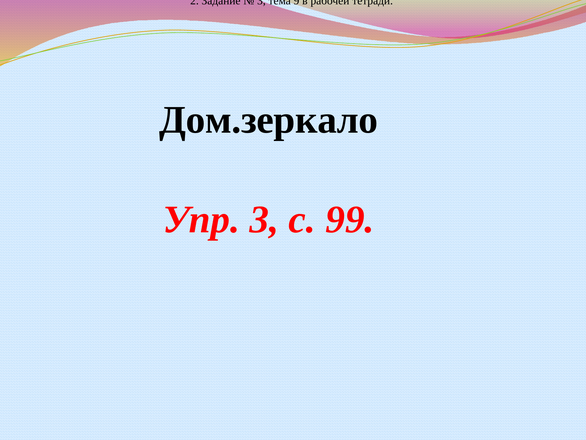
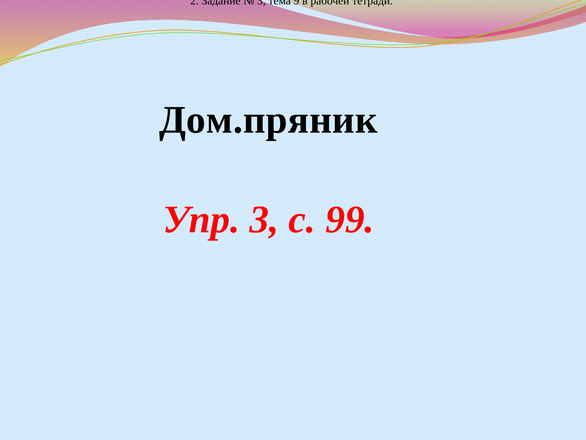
Дом.зеркало: Дом.зеркало -> Дом.пряник (268, 120)
